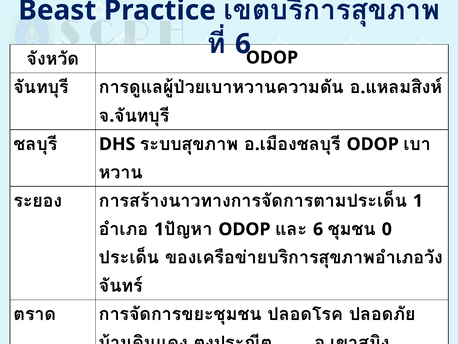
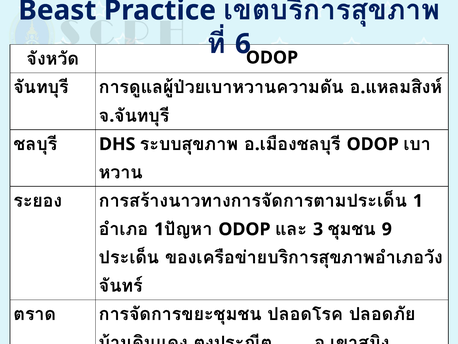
6: 6 -> 3 (318, 229)
0: 0 -> 9 (387, 229)
